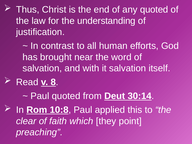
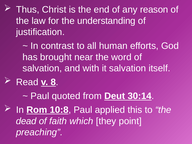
any quoted: quoted -> reason (154, 10)
clear: clear -> dead (26, 121)
